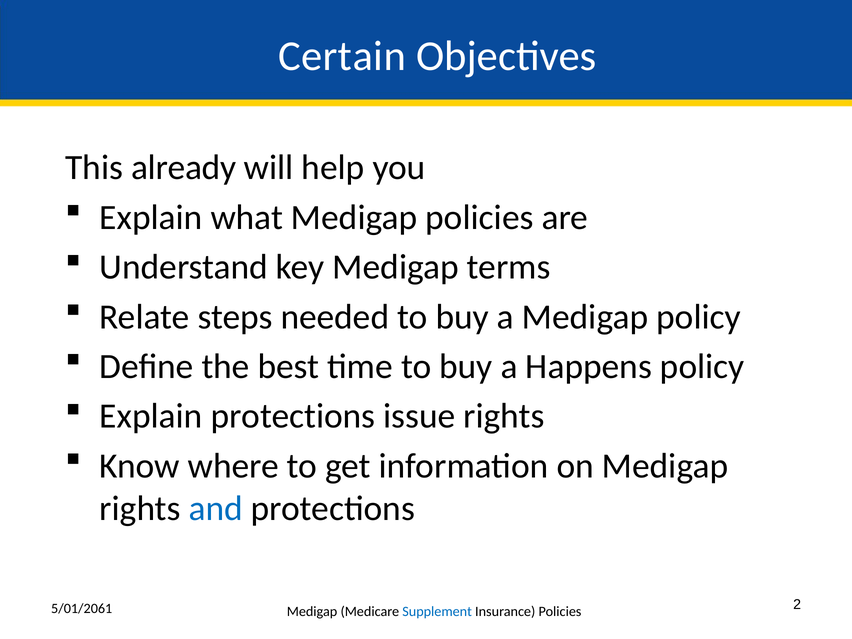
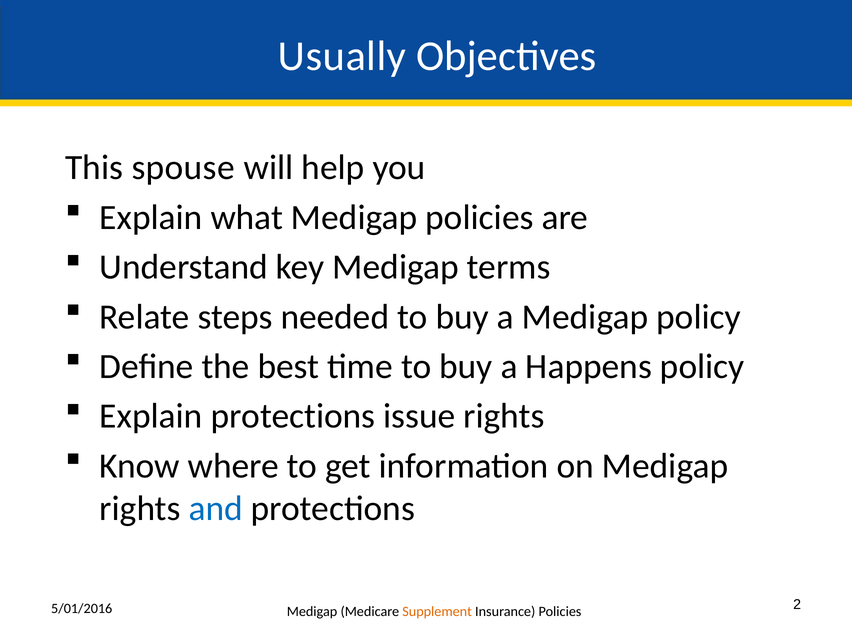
Certain: Certain -> Usually (342, 56)
already: already -> spouse (183, 168)
5/01/2061: 5/01/2061 -> 5/01/2016 (82, 609)
Supplement colour: blue -> orange (437, 612)
